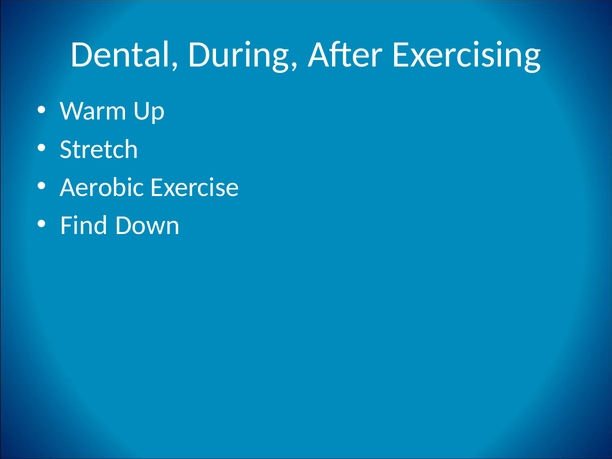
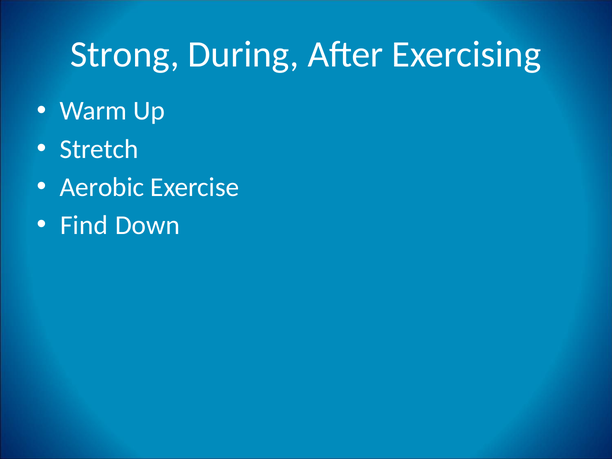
Dental: Dental -> Strong (125, 54)
